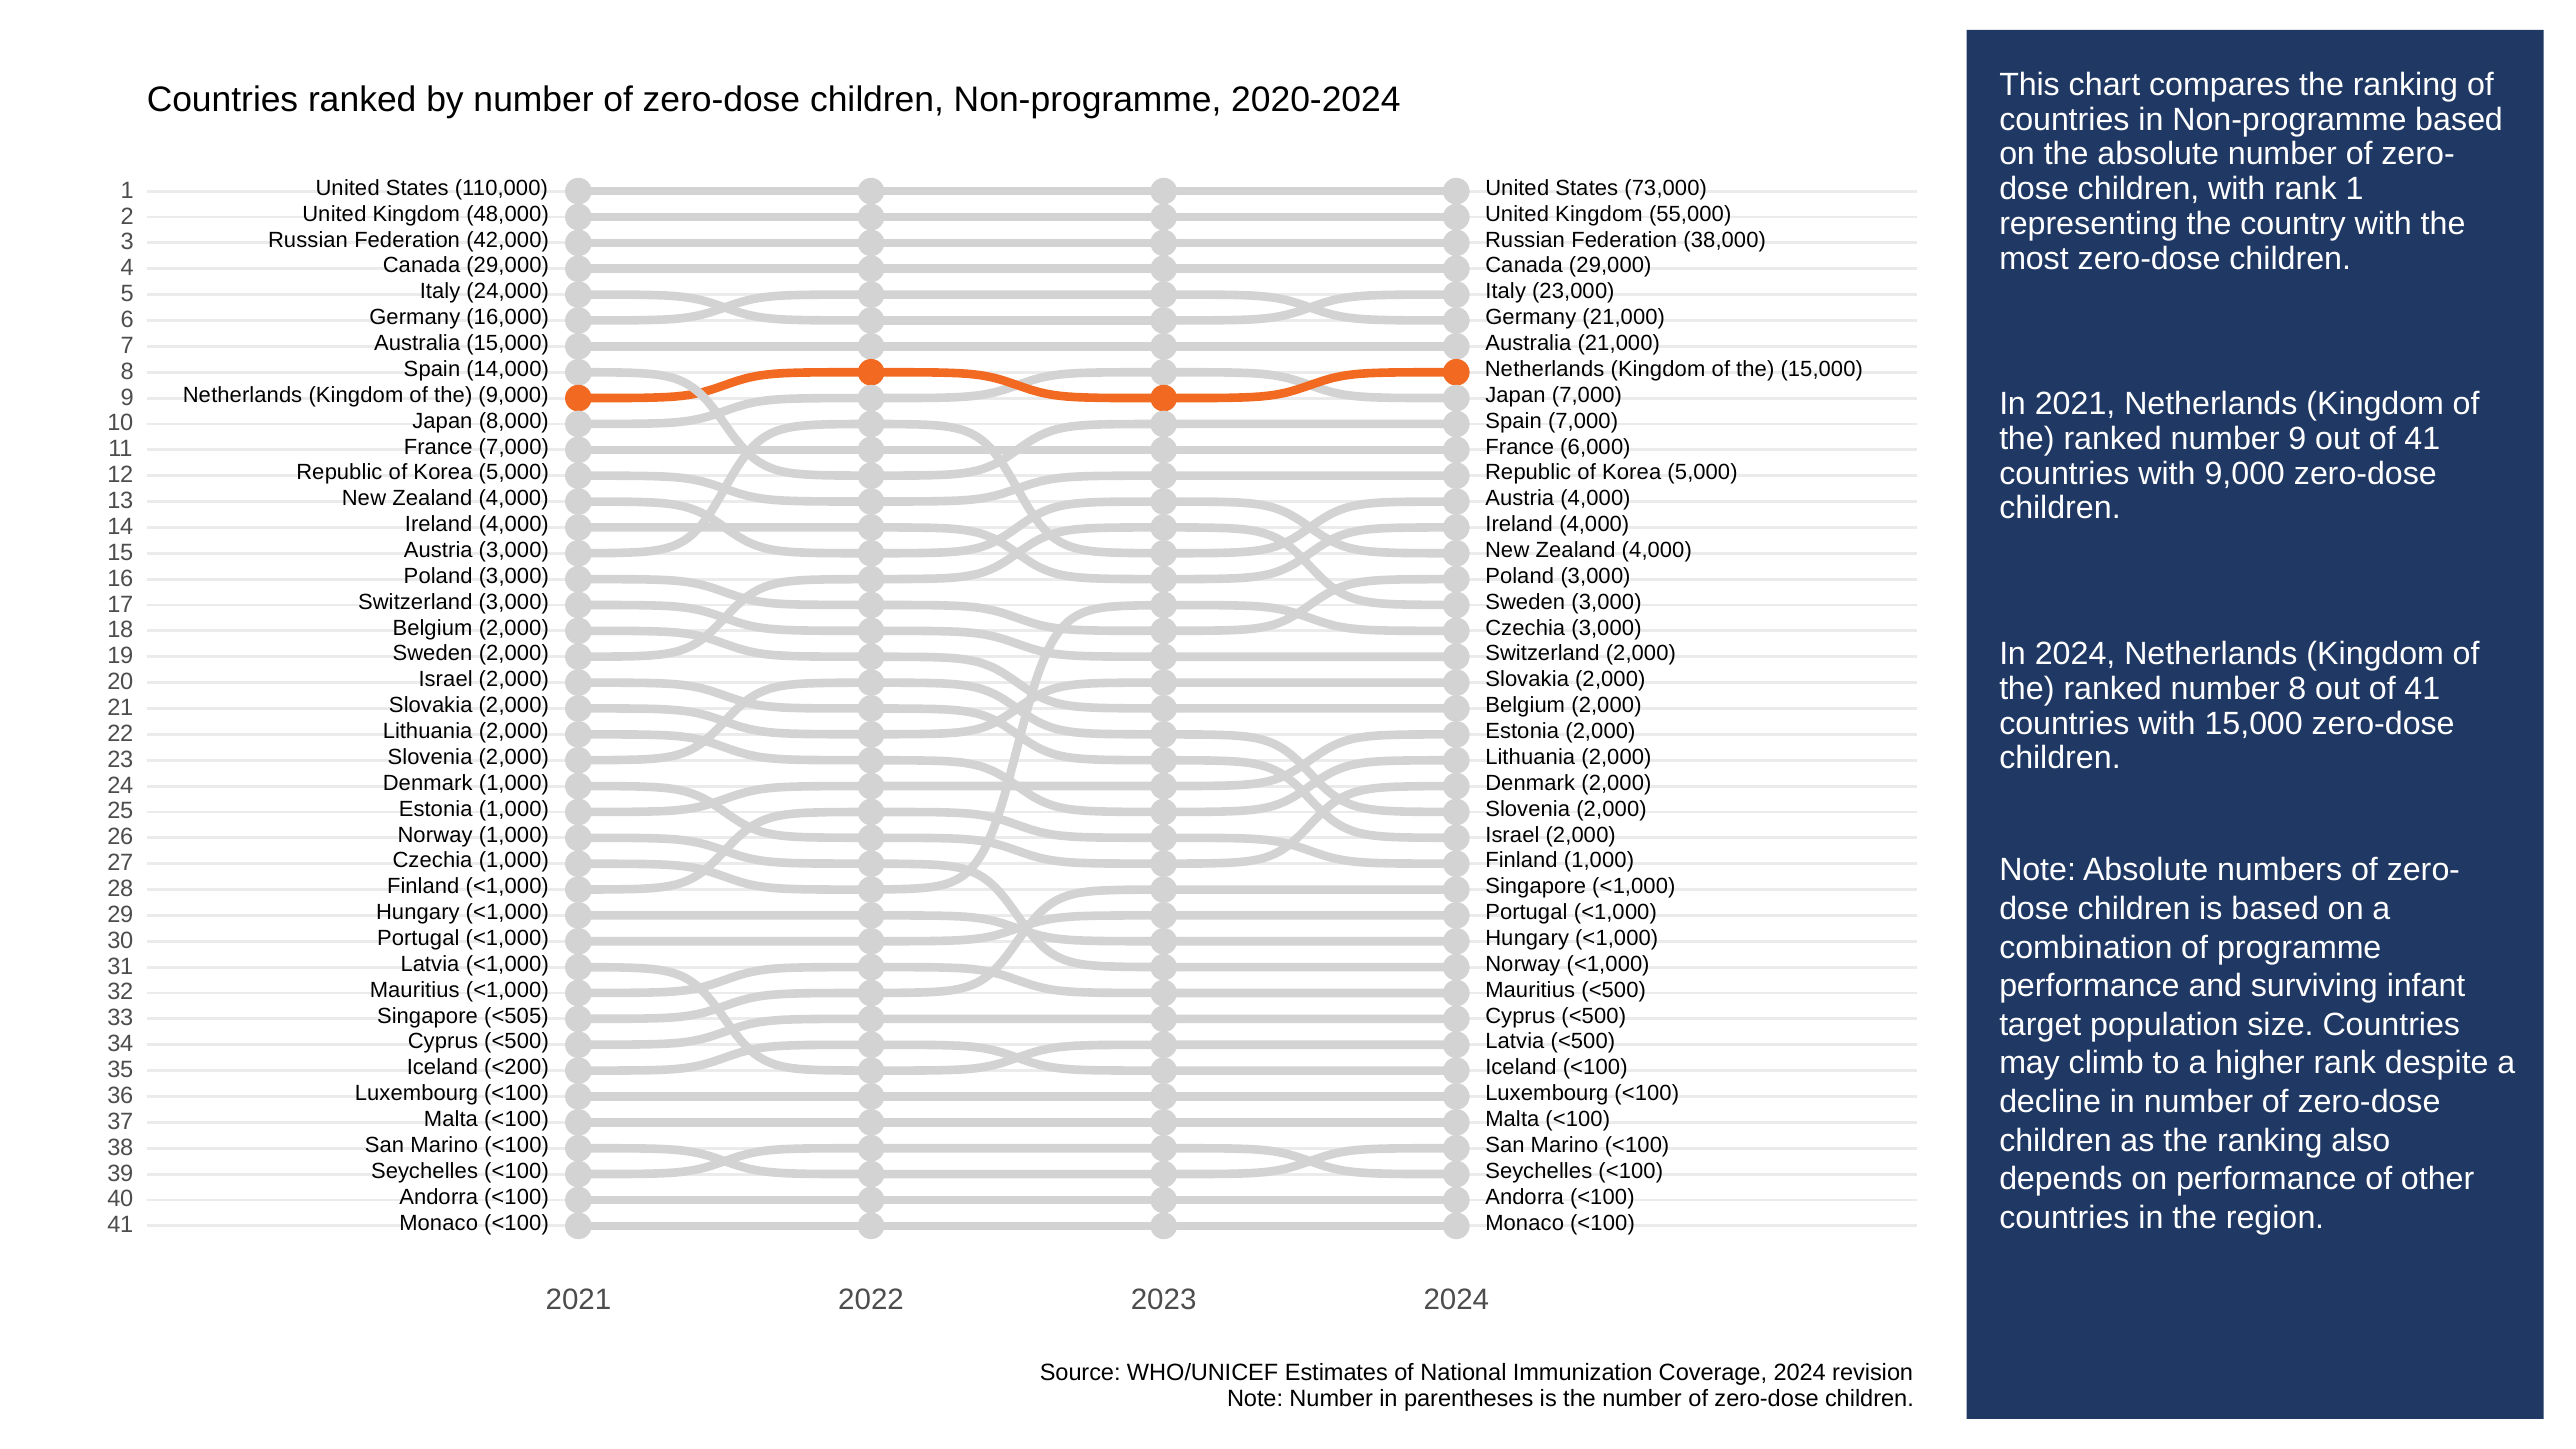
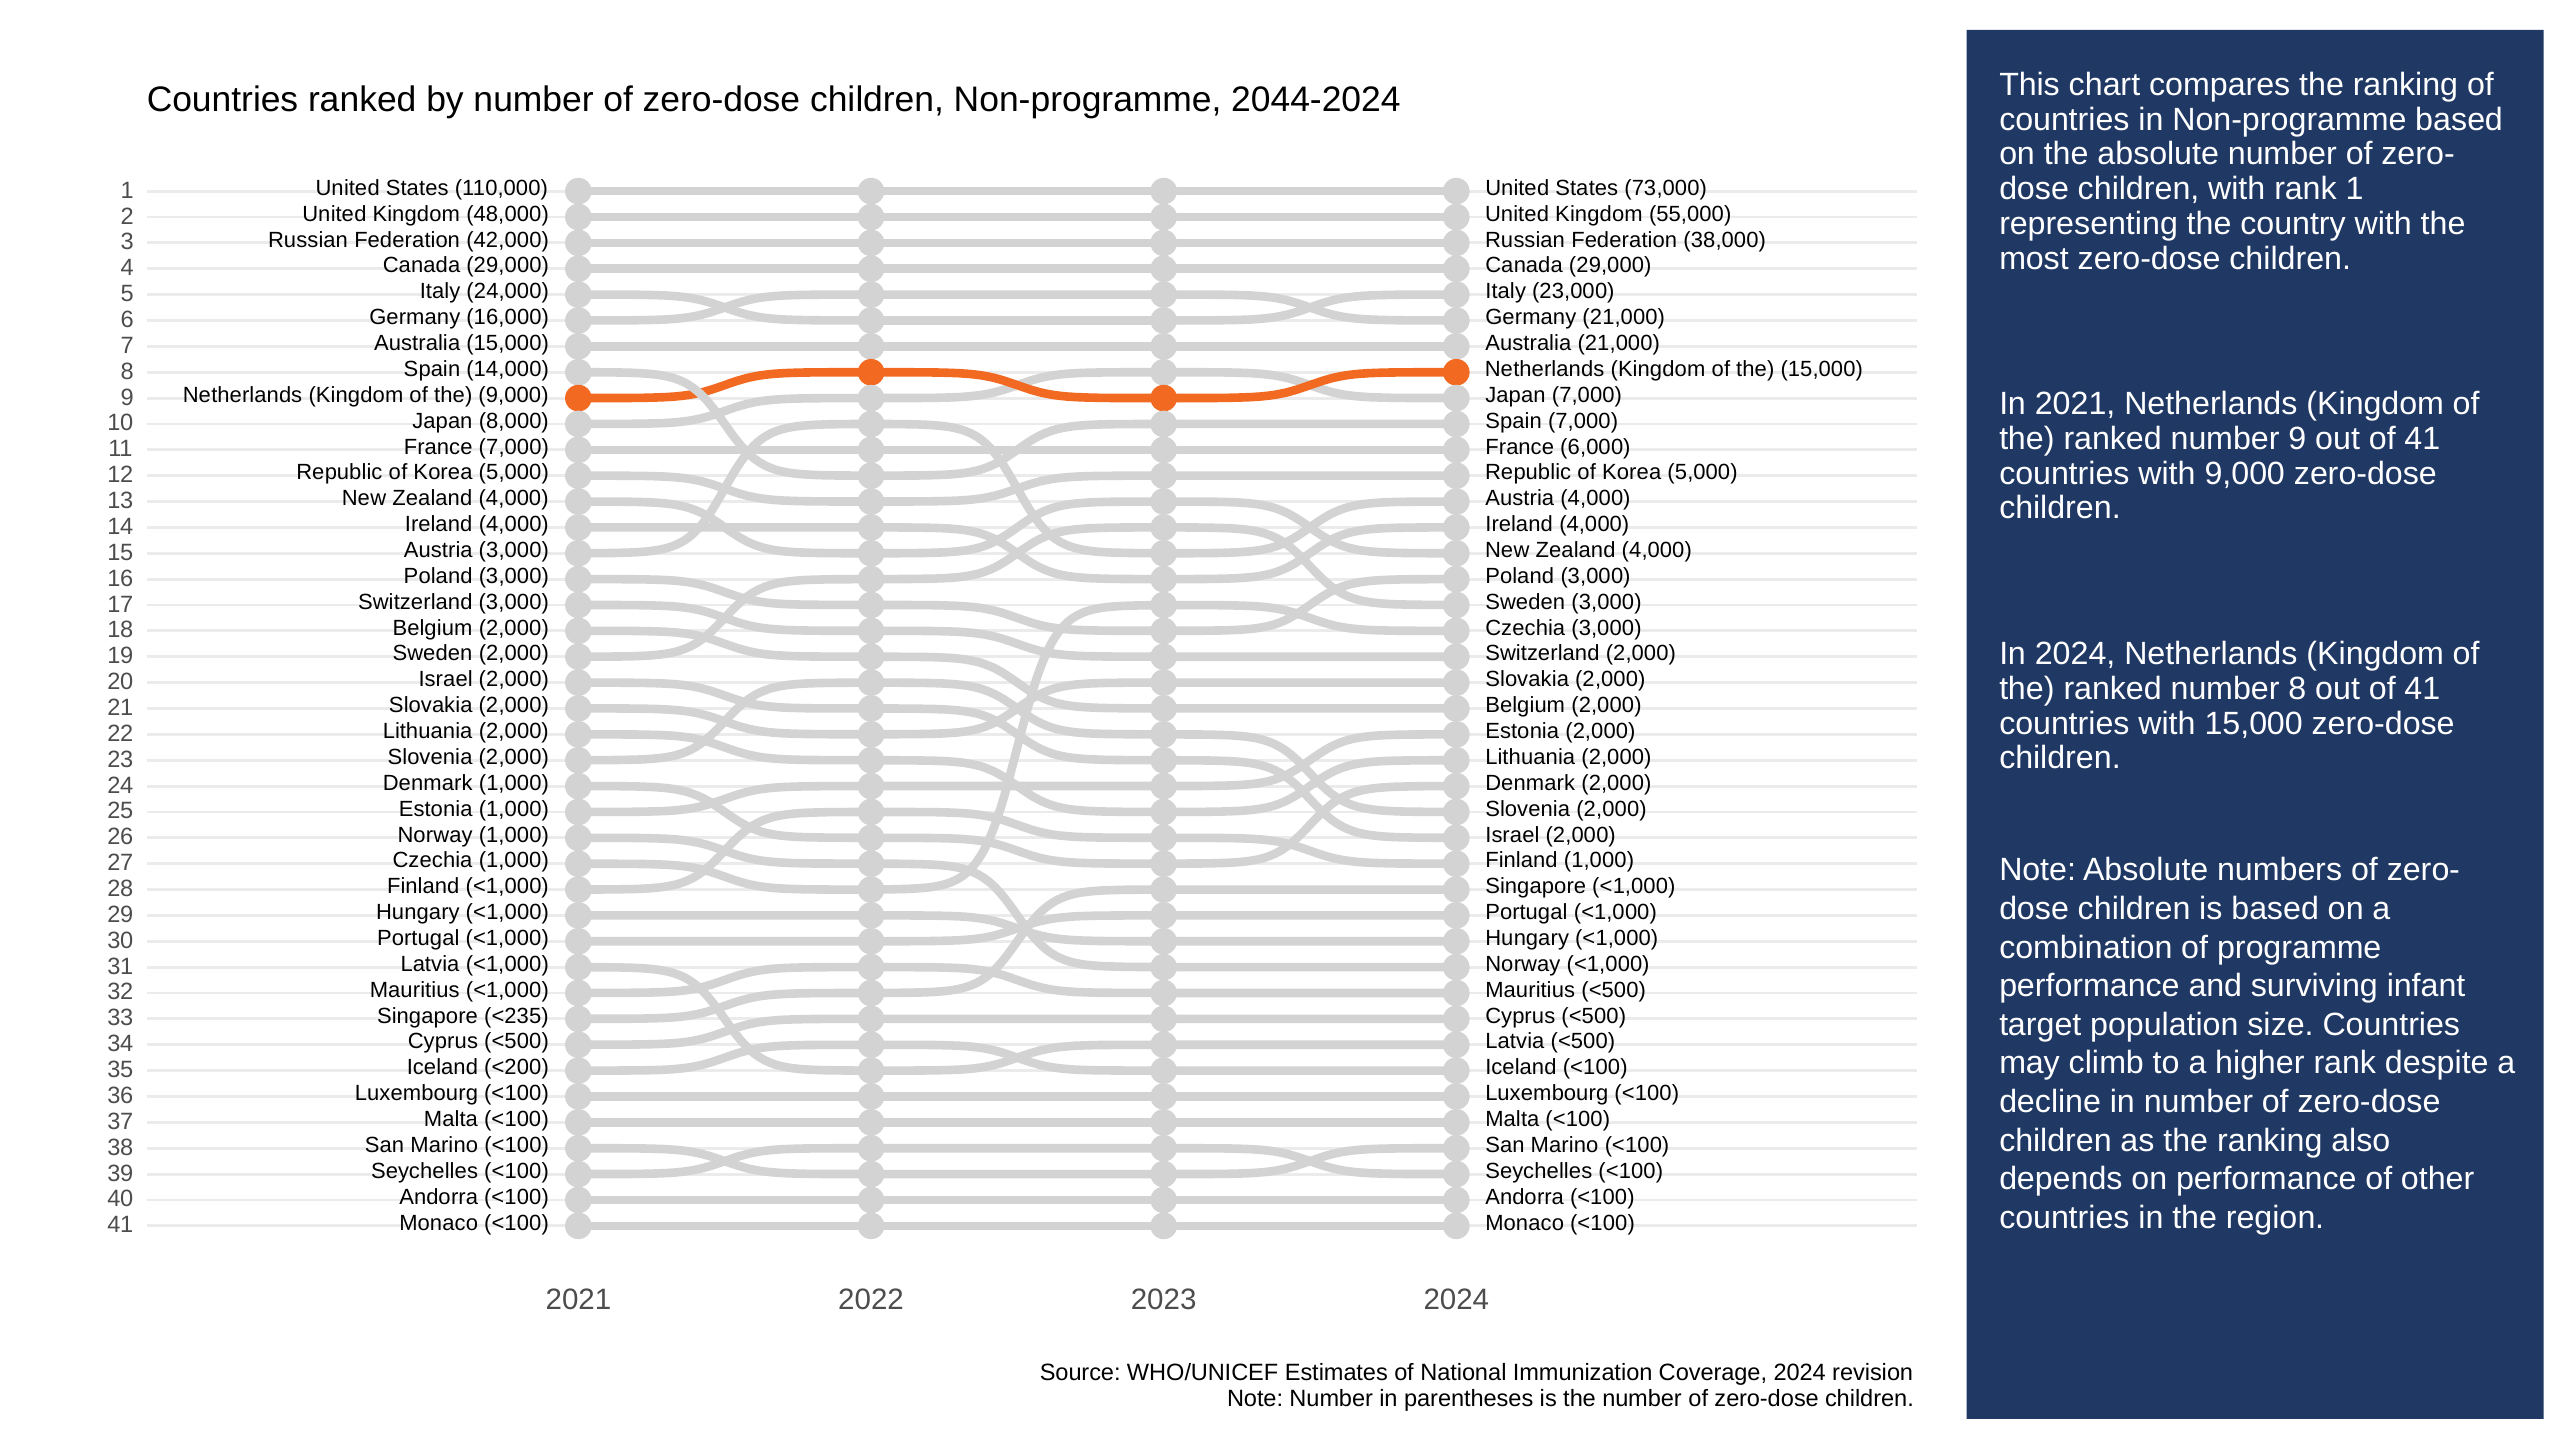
2020-2024: 2020-2024 -> 2044-2024 (1316, 100)
<505: <505 -> <235 (516, 1016)
